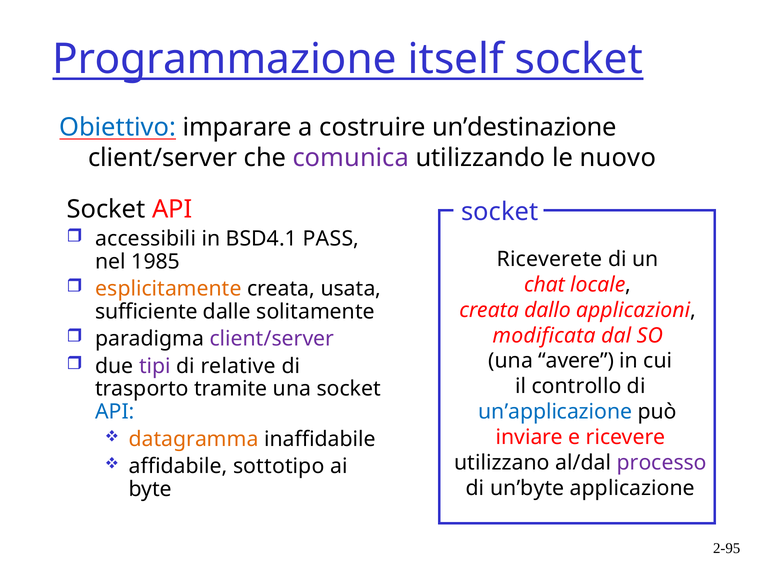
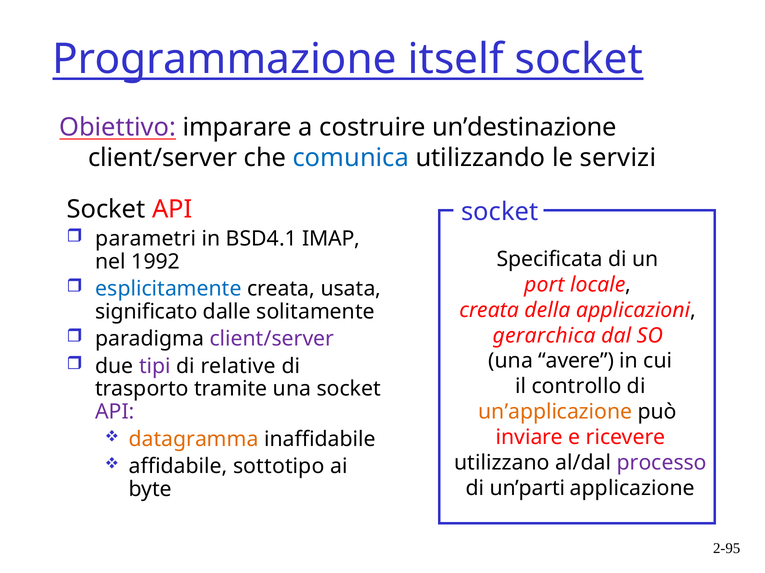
Obiettivo colour: blue -> purple (118, 128)
comunica colour: purple -> blue (351, 158)
nuovo: nuovo -> servizi (618, 158)
accessibili: accessibili -> parametri (146, 239)
PASS: PASS -> IMAP (331, 239)
Riceverete: Riceverete -> Specificata (550, 259)
1985: 1985 -> 1992 (156, 262)
chat: chat -> port (544, 285)
esplicitamente colour: orange -> blue (168, 289)
dallo: dallo -> della (547, 310)
sufficiente: sufficiente -> significato (146, 312)
modificata: modificata -> gerarchica (544, 336)
API colour: blue -> purple (115, 412)
un’applicazione colour: blue -> orange (555, 412)
un’byte: un’byte -> un’parti (527, 489)
